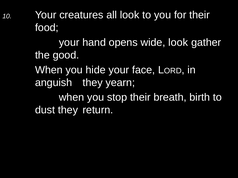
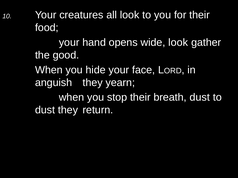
breath birth: birth -> dust (200, 98)
